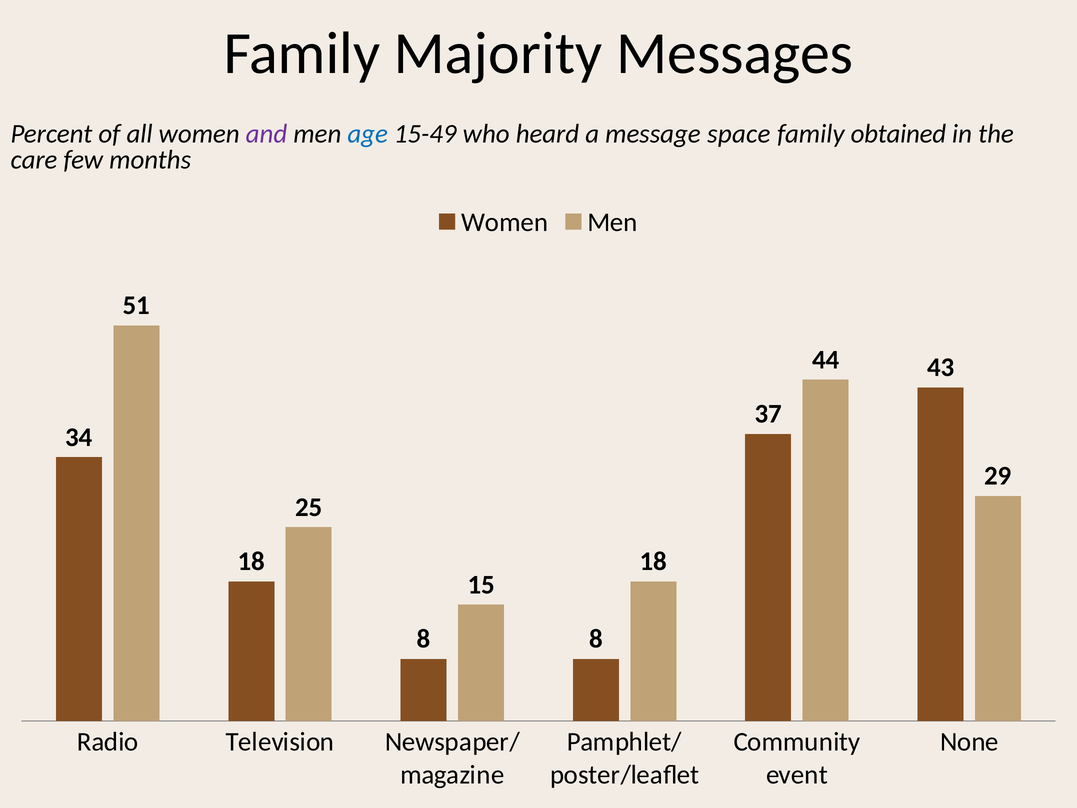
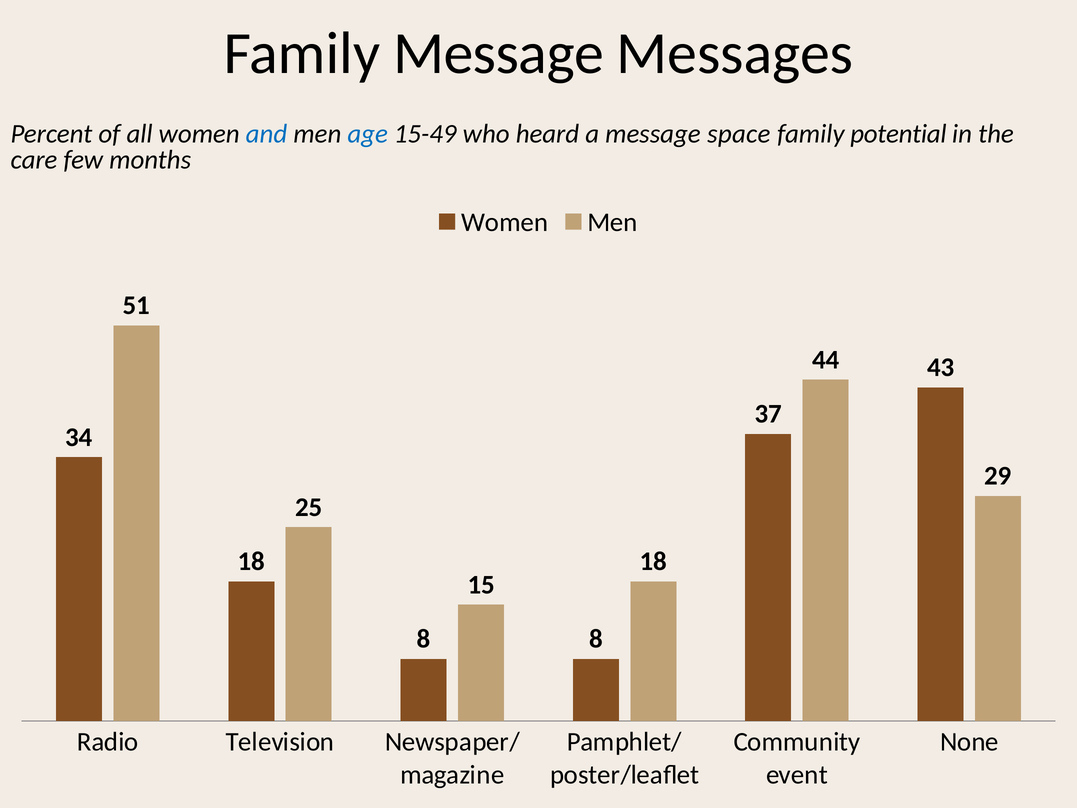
Family Majority: Majority -> Message (498, 53)
and colour: purple -> blue (266, 134)
obtained: obtained -> potential (898, 134)
